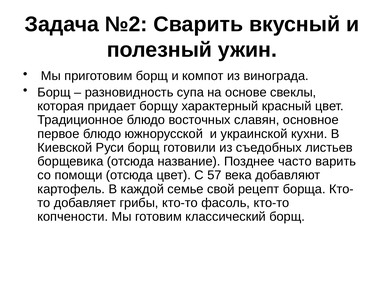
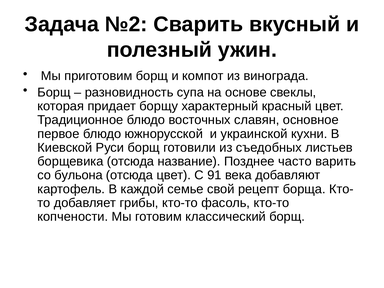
помощи: помощи -> бульона (79, 175)
57: 57 -> 91 (214, 175)
